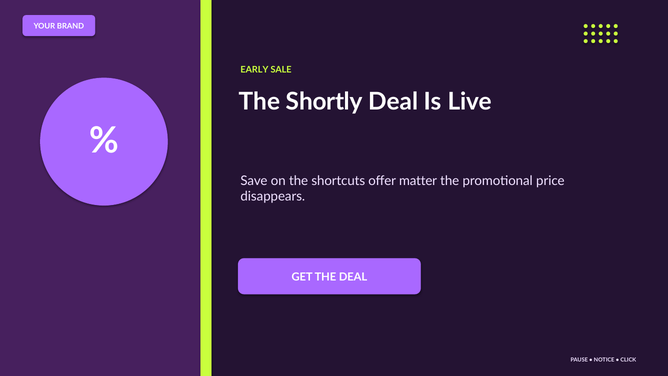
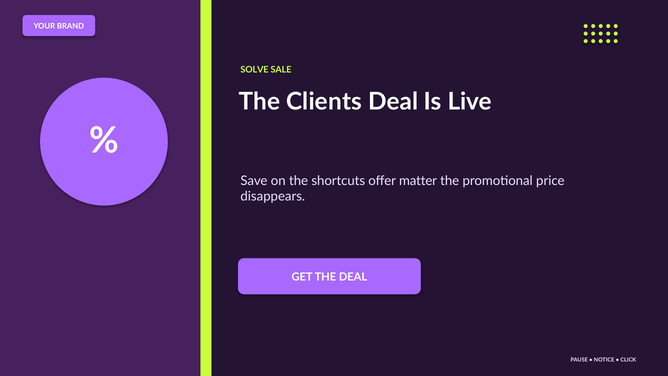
EARLY: EARLY -> SOLVE (254, 69)
Shortly: Shortly -> Clients (324, 101)
